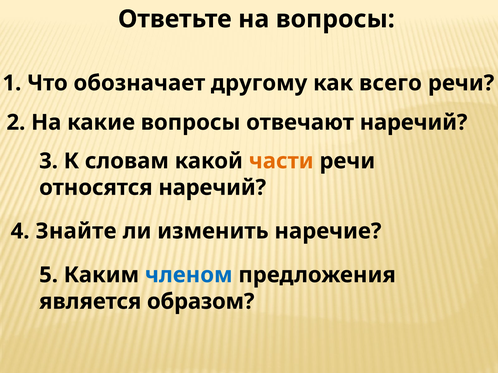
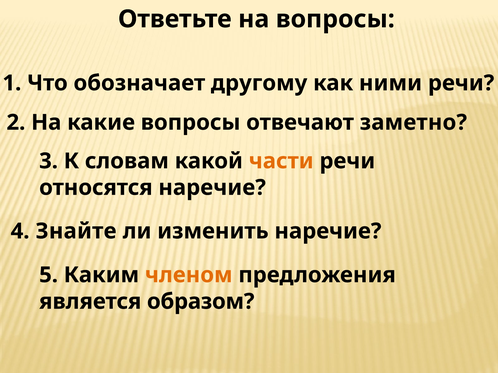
всего: всего -> ними (390, 83)
отвечают наречий: наречий -> заметно (413, 123)
относятся наречий: наречий -> наречие (212, 188)
членом colour: blue -> orange (189, 275)
